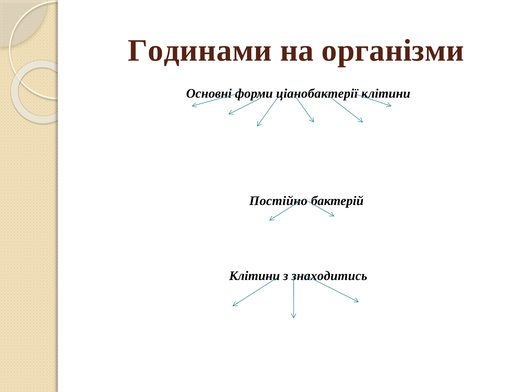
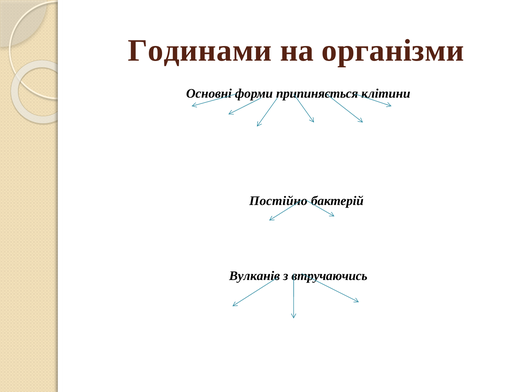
ціанобактерії: ціанобактерії -> припиняється (317, 93)
Клітини: Клітини -> Вулканів (255, 276)
знаходитись: знаходитись -> втручаючись (329, 276)
